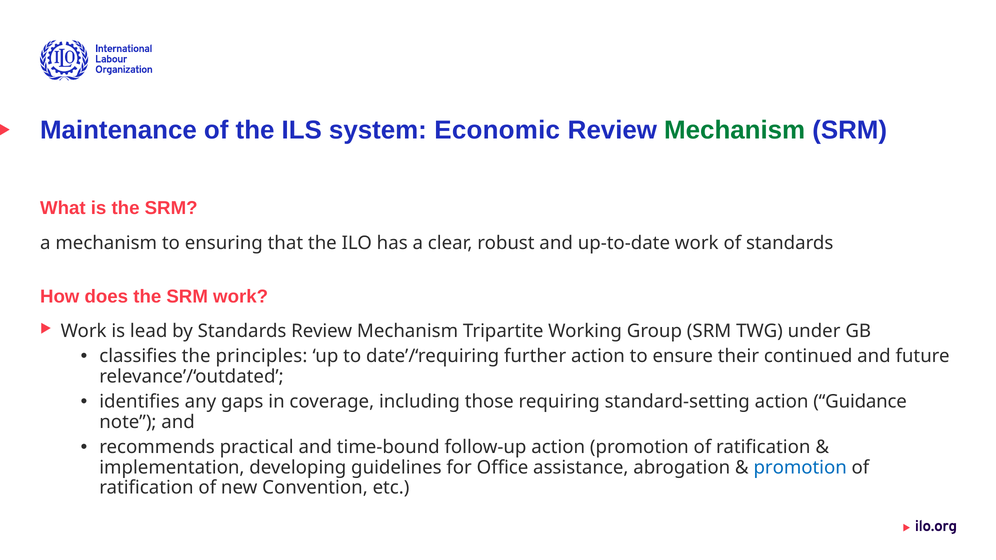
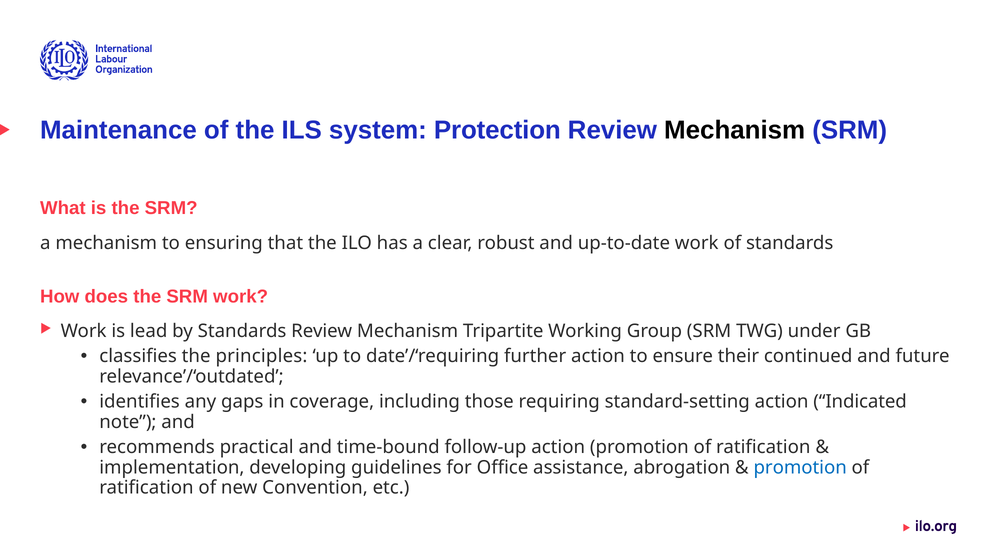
Economic: Economic -> Protection (497, 130)
Mechanism colour: green -> black (735, 130)
Guidance: Guidance -> Indicated (860, 402)
